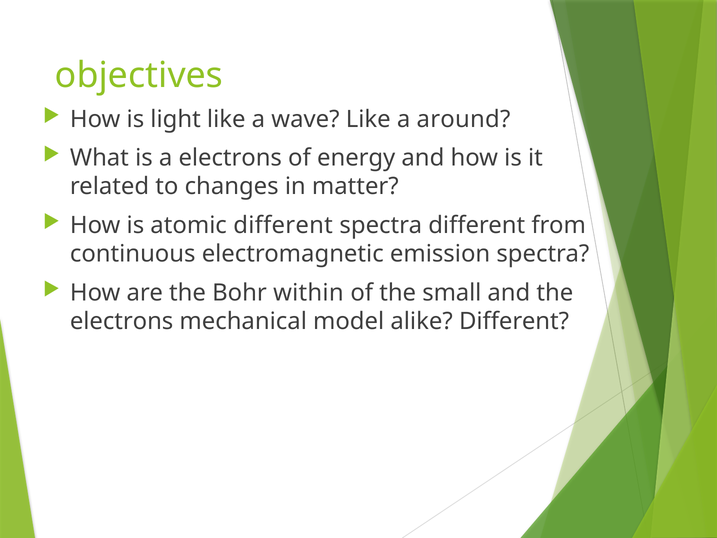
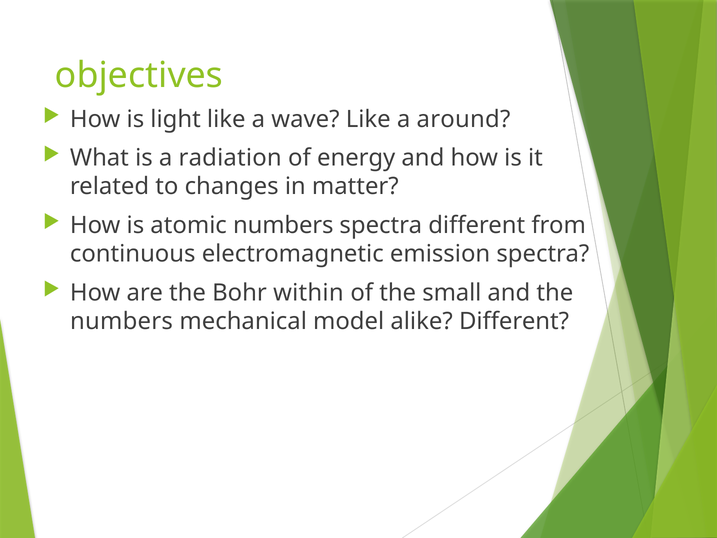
a electrons: electrons -> radiation (230, 158)
atomic different: different -> numbers (283, 225)
electrons: electrons -> numbers (121, 321)
